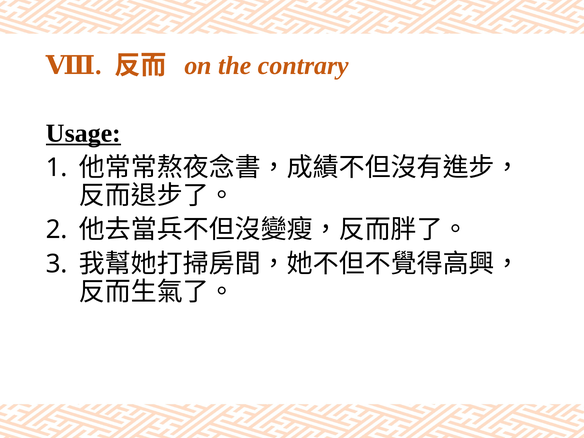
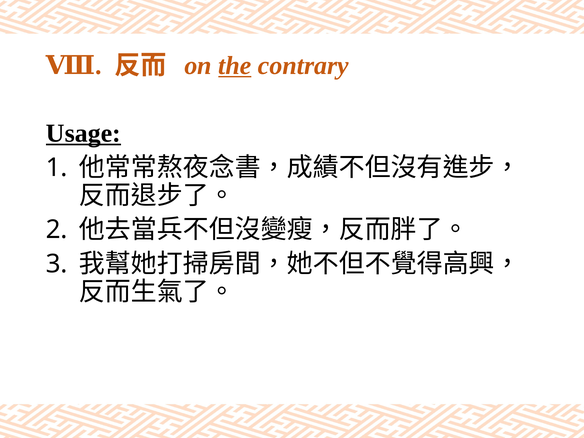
the underline: none -> present (235, 65)
